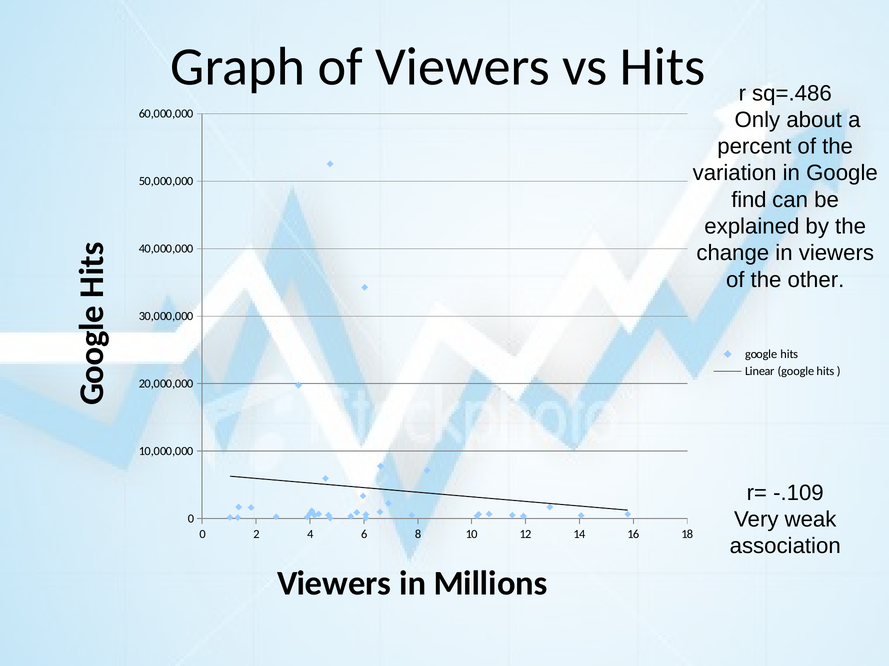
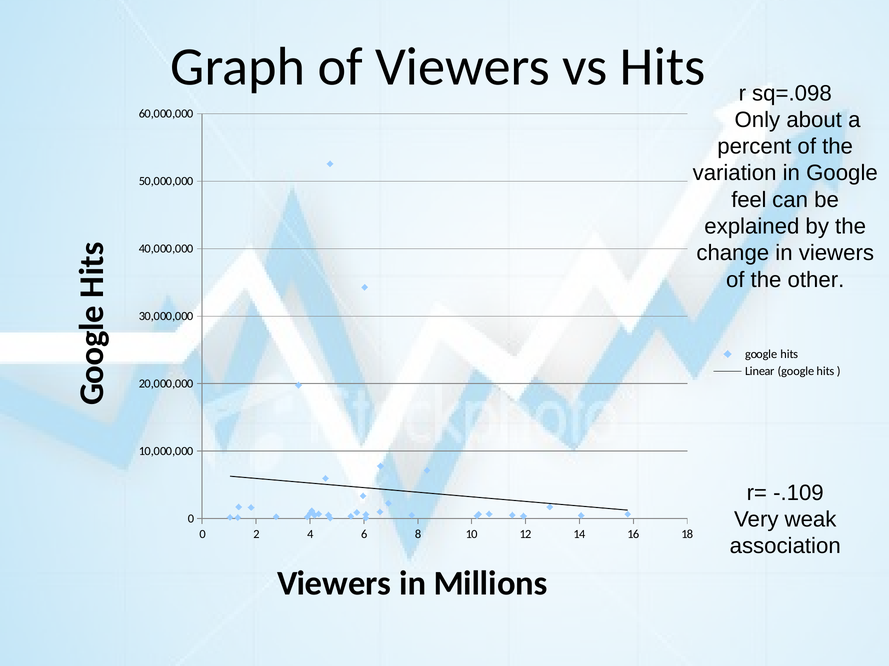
sq=.486: sq=.486 -> sq=.098 (792, 93)
find: find -> feel (749, 200)
